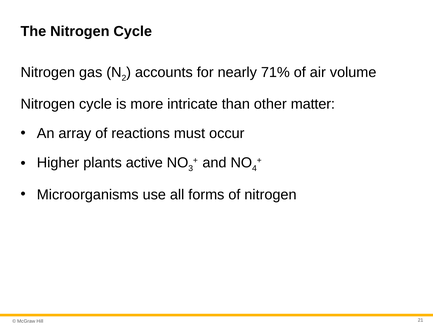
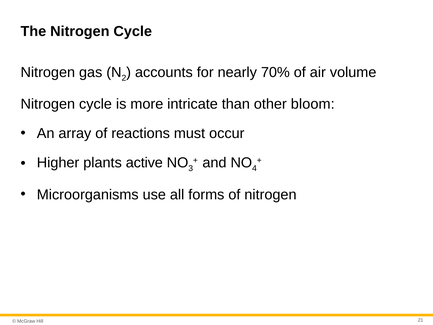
71%: 71% -> 70% (275, 72)
matter: matter -> bloom (313, 104)
